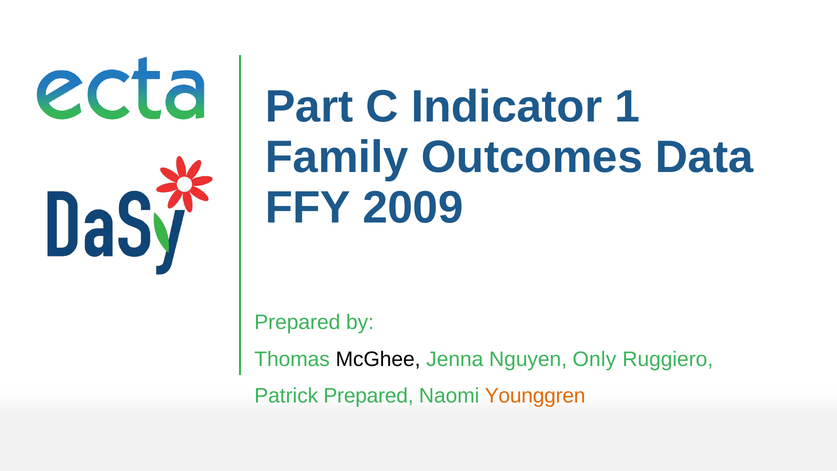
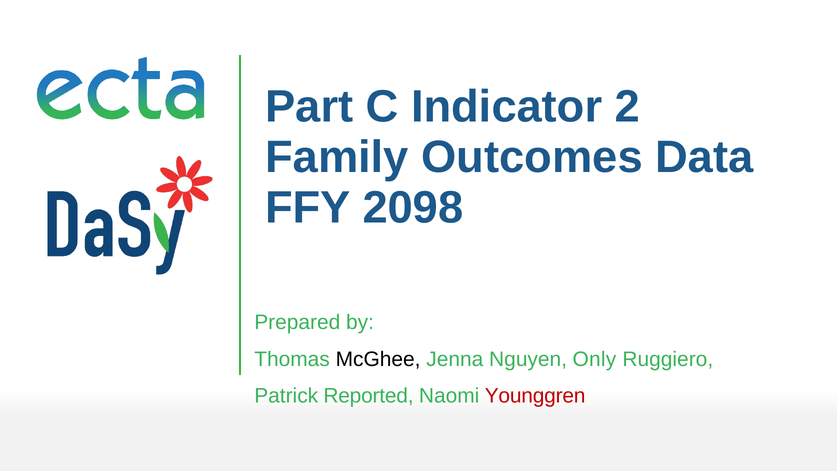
1: 1 -> 2 (627, 107)
2009: 2009 -> 2098 (413, 208)
Patrick Prepared: Prepared -> Reported (368, 396)
Younggren colour: orange -> red (535, 396)
